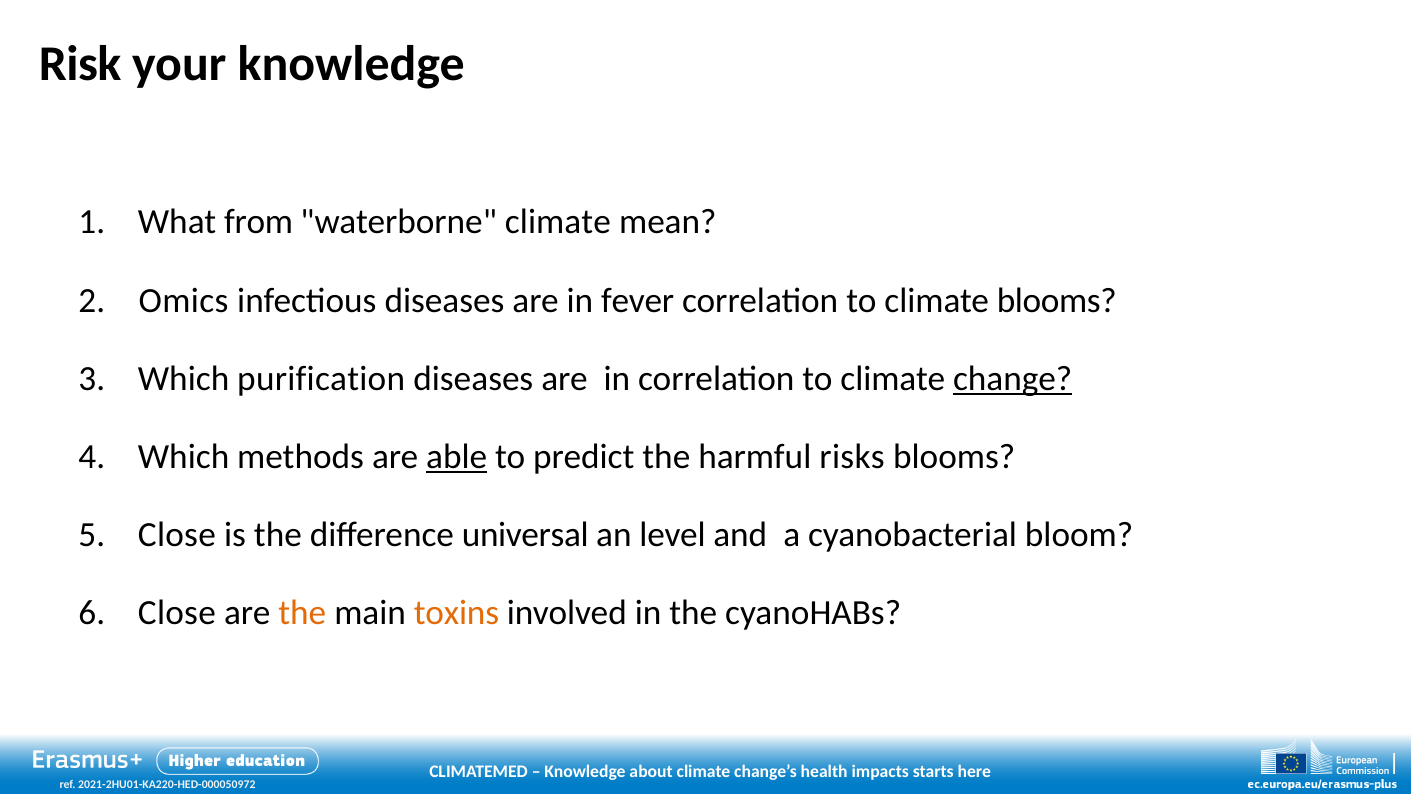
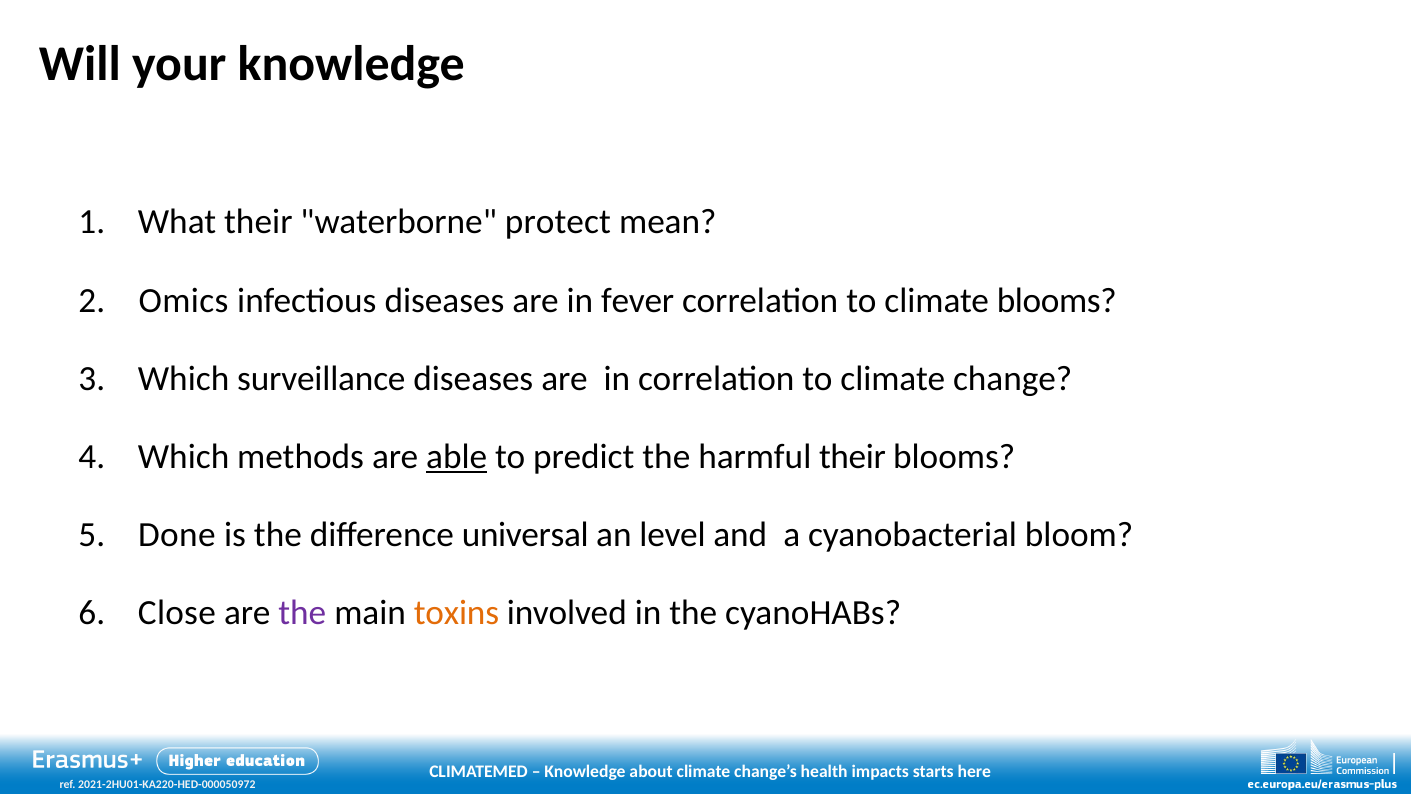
Risk: Risk -> Will (80, 64)
What from: from -> their (258, 222)
waterborne climate: climate -> protect (558, 222)
purification: purification -> surveillance (321, 378)
change underline: present -> none (1013, 378)
harmful risks: risks -> their (852, 457)
Close: Close -> Done (177, 535)
the colour: orange -> purple (302, 613)
